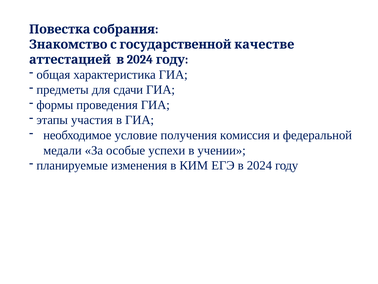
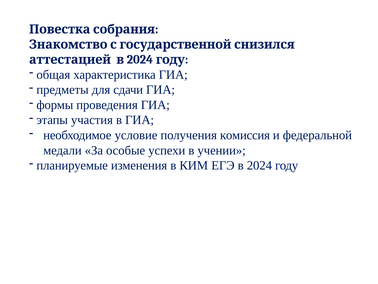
качестве: качестве -> снизился (264, 44)
